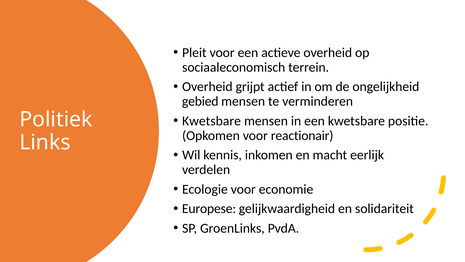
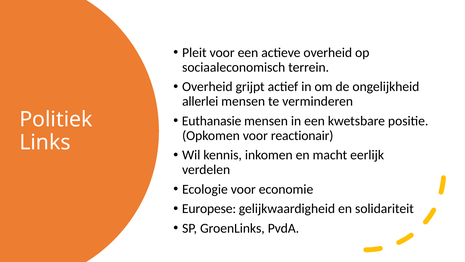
gebied: gebied -> allerlei (200, 101)
Kwetsbare: Kwetsbare -> Euthanasie (212, 121)
